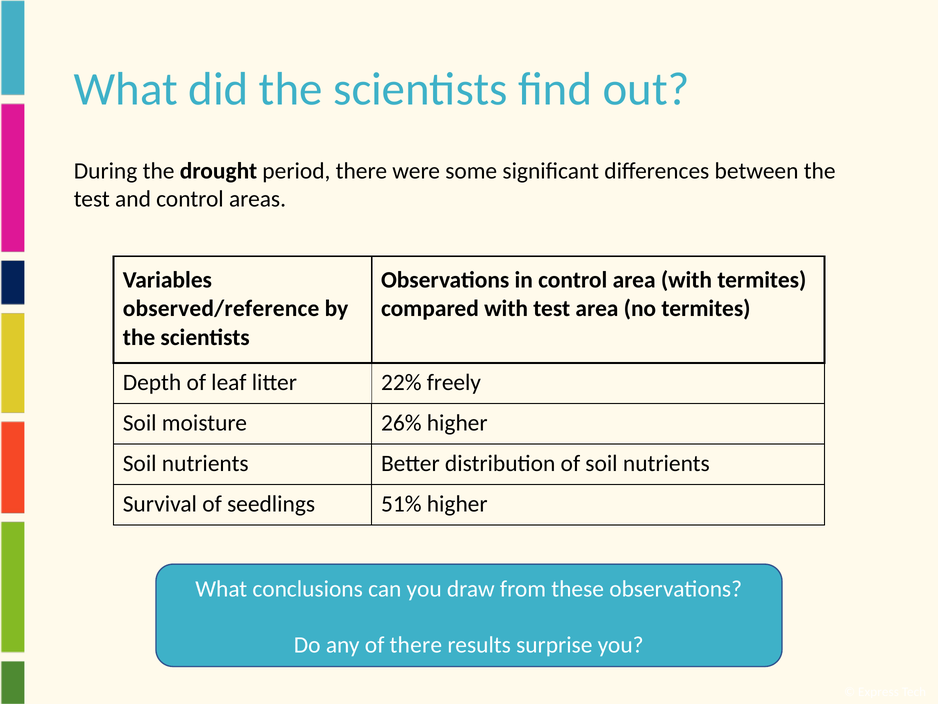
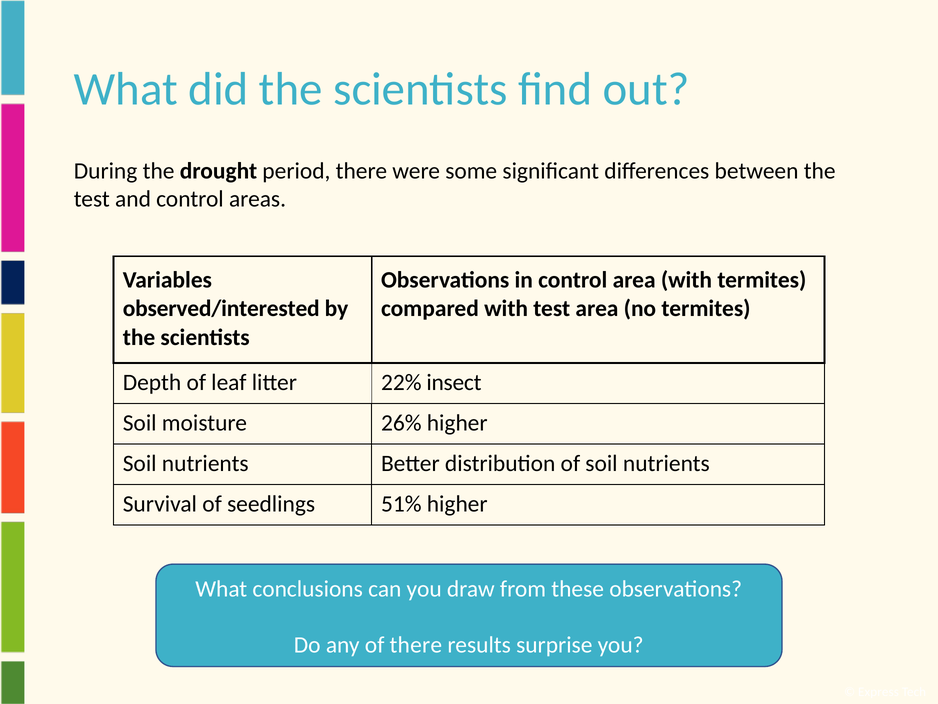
observed/reference: observed/reference -> observed/interested (221, 308)
freely: freely -> insect (454, 382)
